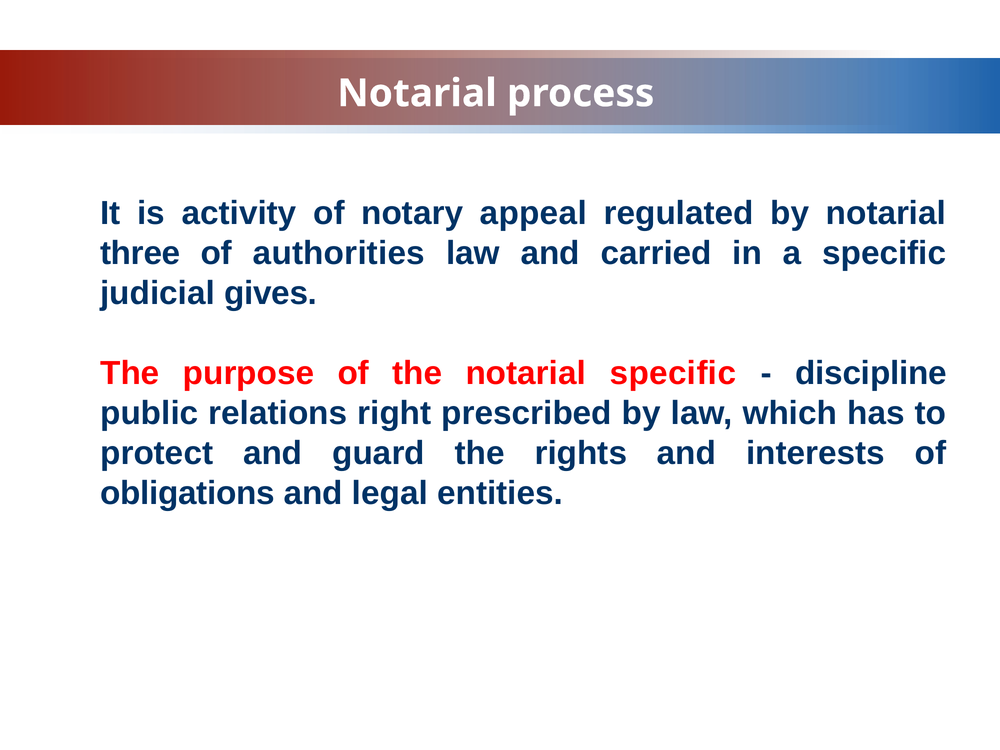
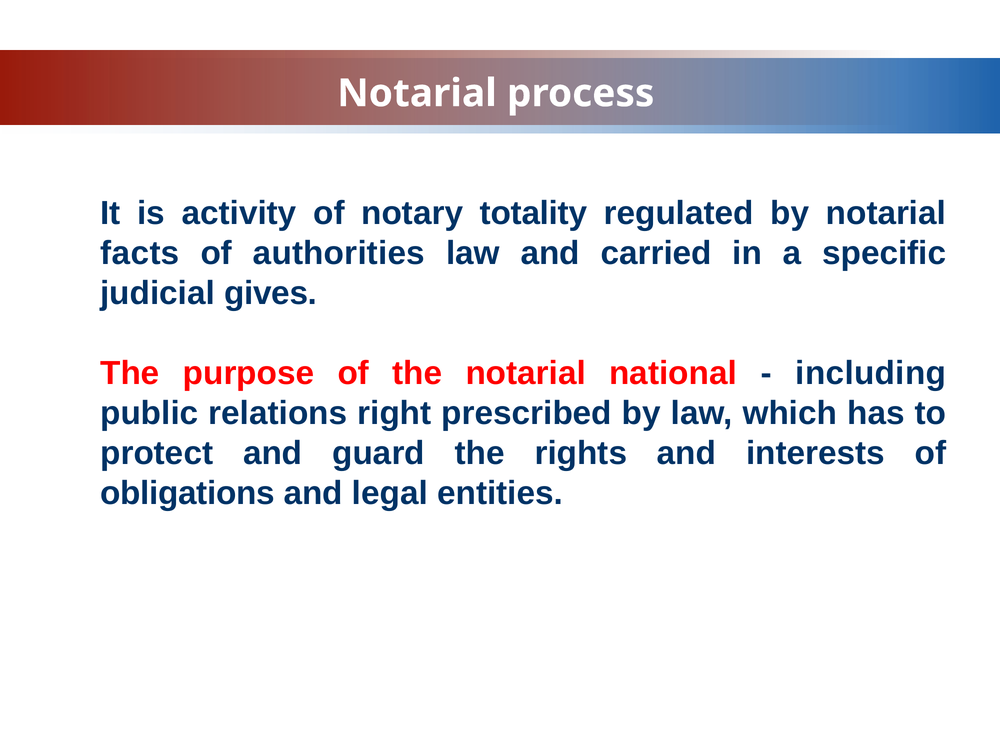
appeal: appeal -> totality (534, 213)
three: three -> facts (140, 253)
notarial specific: specific -> national (673, 373)
discipline: discipline -> including (871, 373)
